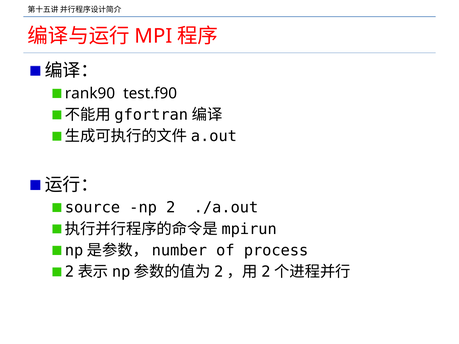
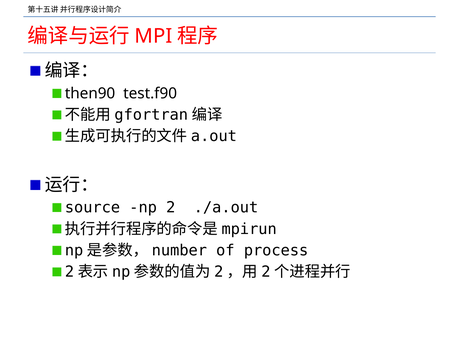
rank90: rank90 -> then90 (90, 93)
